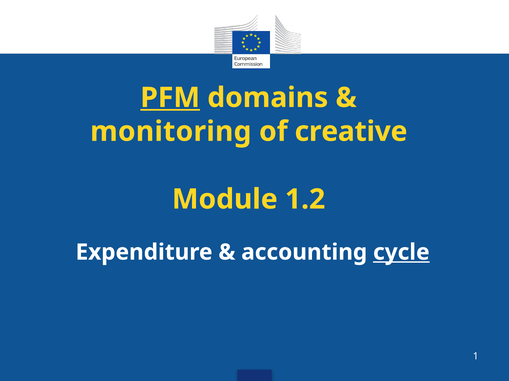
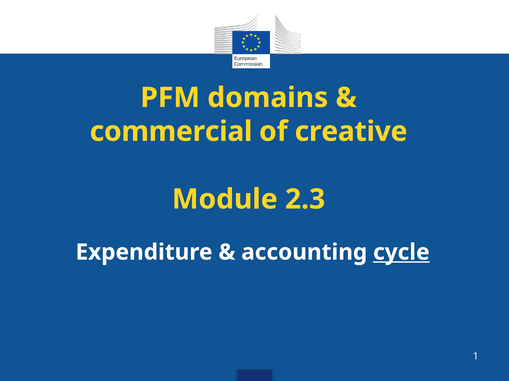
PFM underline: present -> none (170, 98)
monitoring: monitoring -> commercial (171, 132)
1.2: 1.2 -> 2.3 (305, 200)
